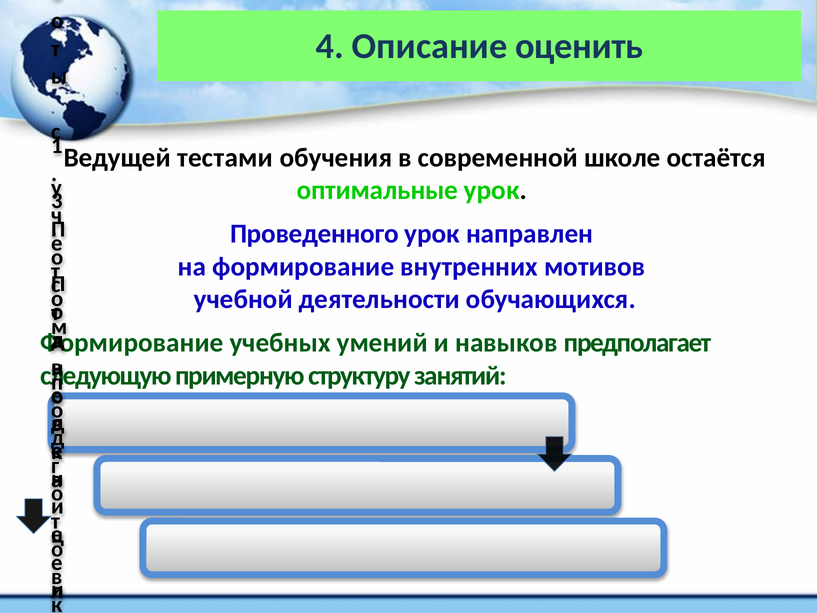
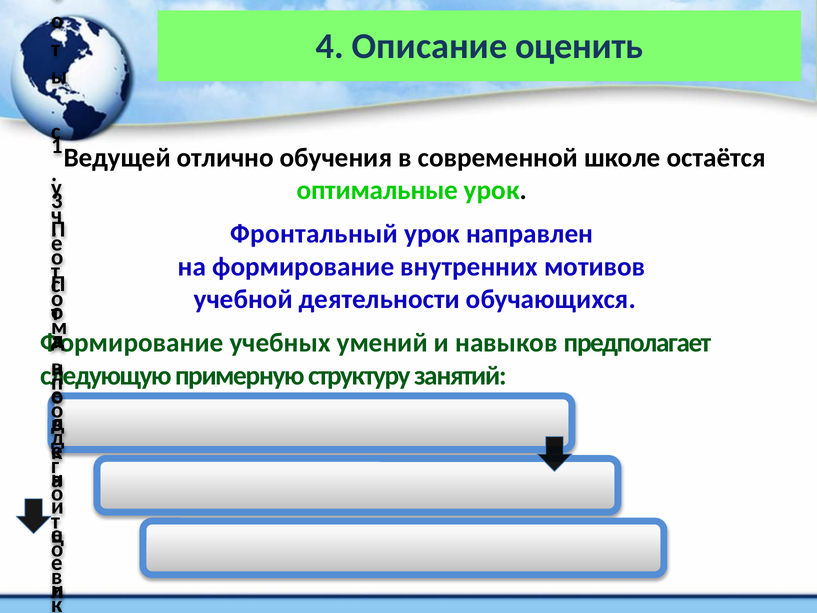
тестами: тестами -> отлично (225, 158)
Проведенного: Проведенного -> Фронтальный (314, 234)
